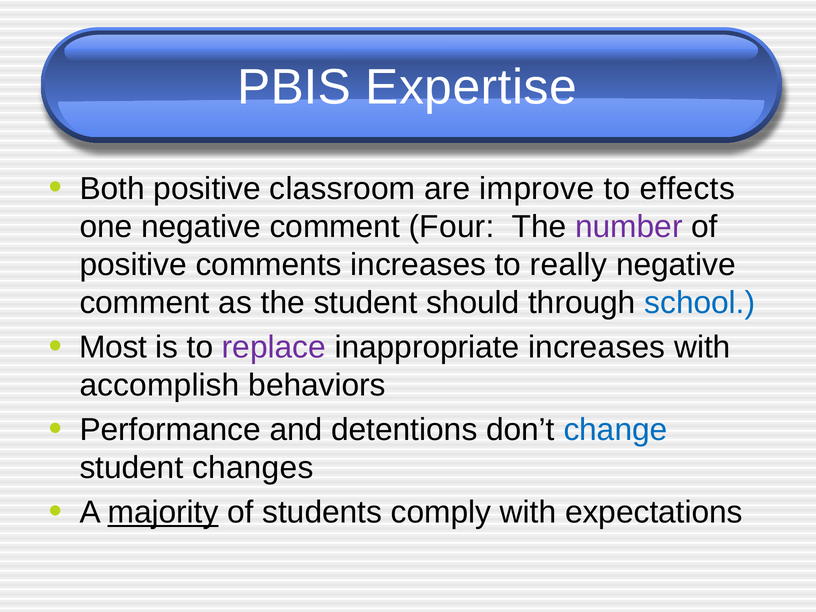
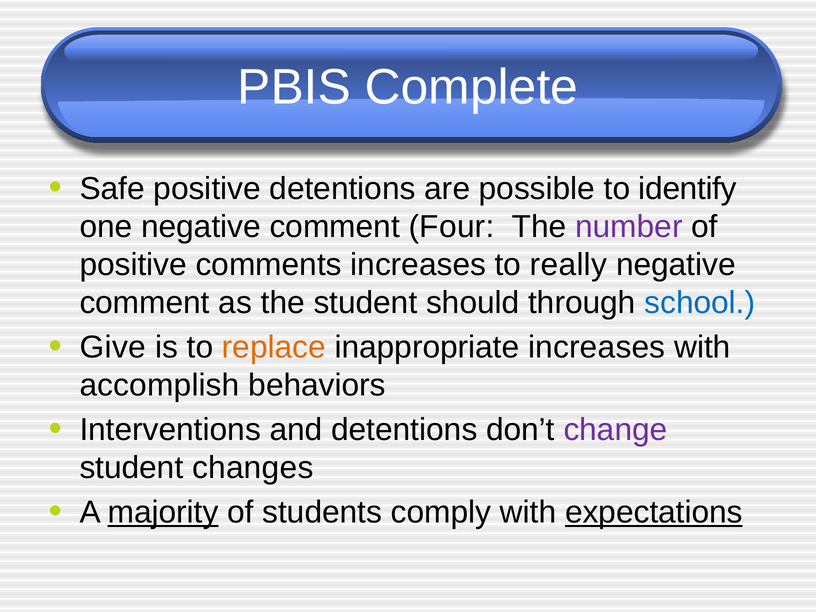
Expertise: Expertise -> Complete (471, 87)
Both: Both -> Safe (112, 189)
positive classroom: classroom -> detentions (343, 189)
improve: improve -> possible (537, 189)
effects: effects -> identify (688, 189)
Most: Most -> Give (113, 347)
replace colour: purple -> orange (274, 347)
Performance: Performance -> Interventions (170, 430)
change colour: blue -> purple (616, 430)
expectations underline: none -> present (654, 512)
